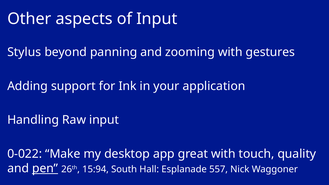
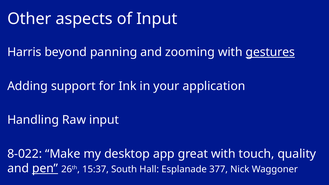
Stylus: Stylus -> Harris (24, 52)
gestures underline: none -> present (270, 52)
0-022: 0-022 -> 8-022 (25, 154)
15:94: 15:94 -> 15:37 (95, 169)
557: 557 -> 377 (219, 169)
